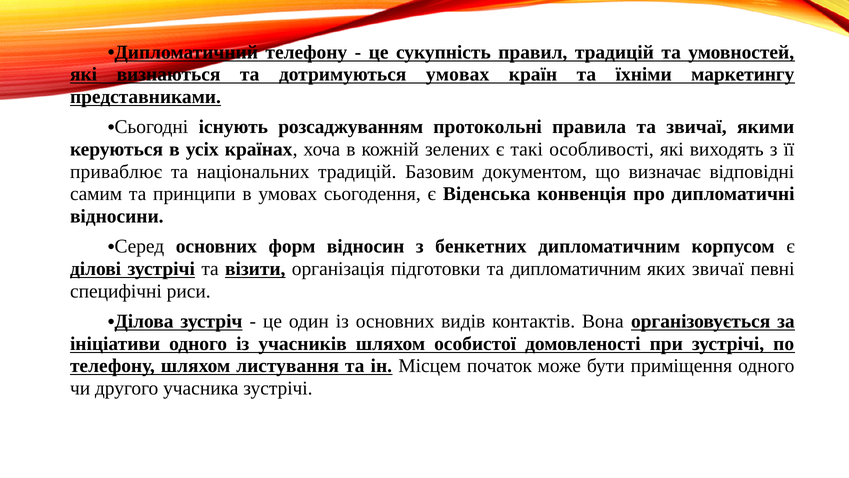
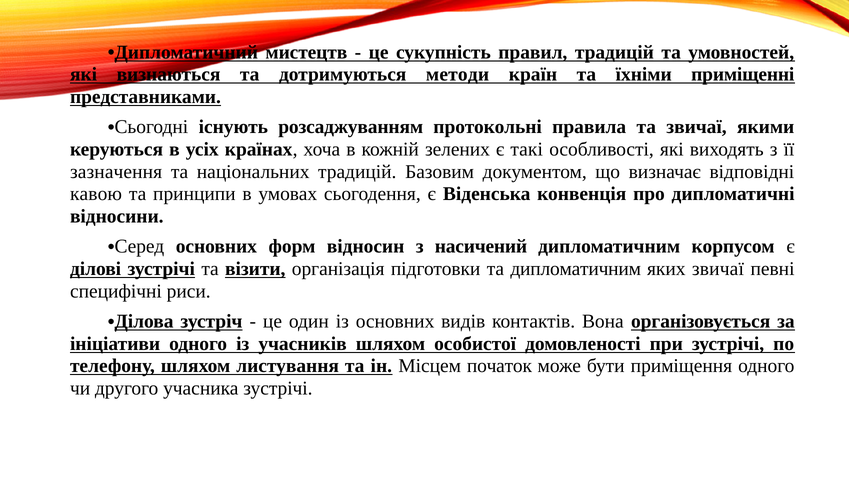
Дипломатичний телефону: телефону -> мистецтв (306, 52)
дотримуються умовах: умовах -> методи (458, 74)
маркетингу: маркетингу -> приміщенні (743, 74)
приваблює: приваблює -> зазначення (116, 171)
самим: самим -> кавою (96, 194)
бенкетних: бенкетних -> насичений (481, 246)
